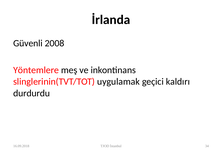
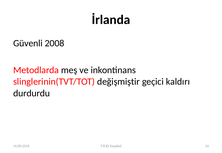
Yöntemlere: Yöntemlere -> Metodlarda (36, 70)
uygulamak: uygulamak -> değişmiştir (118, 82)
